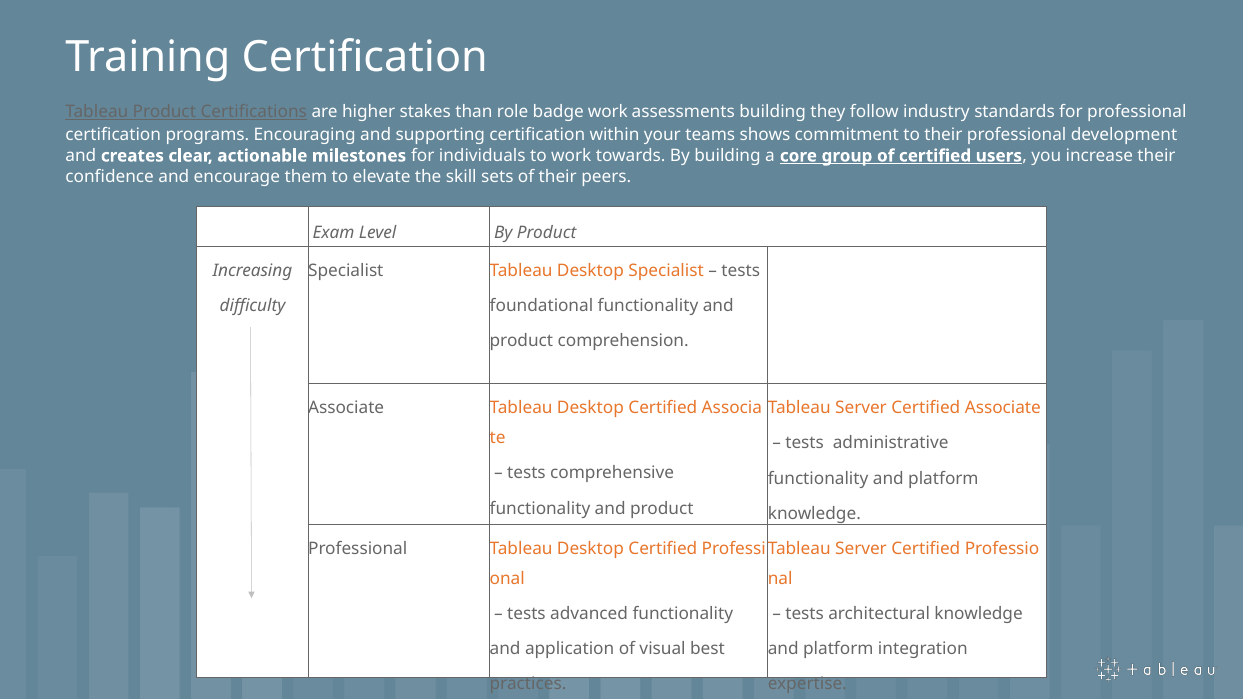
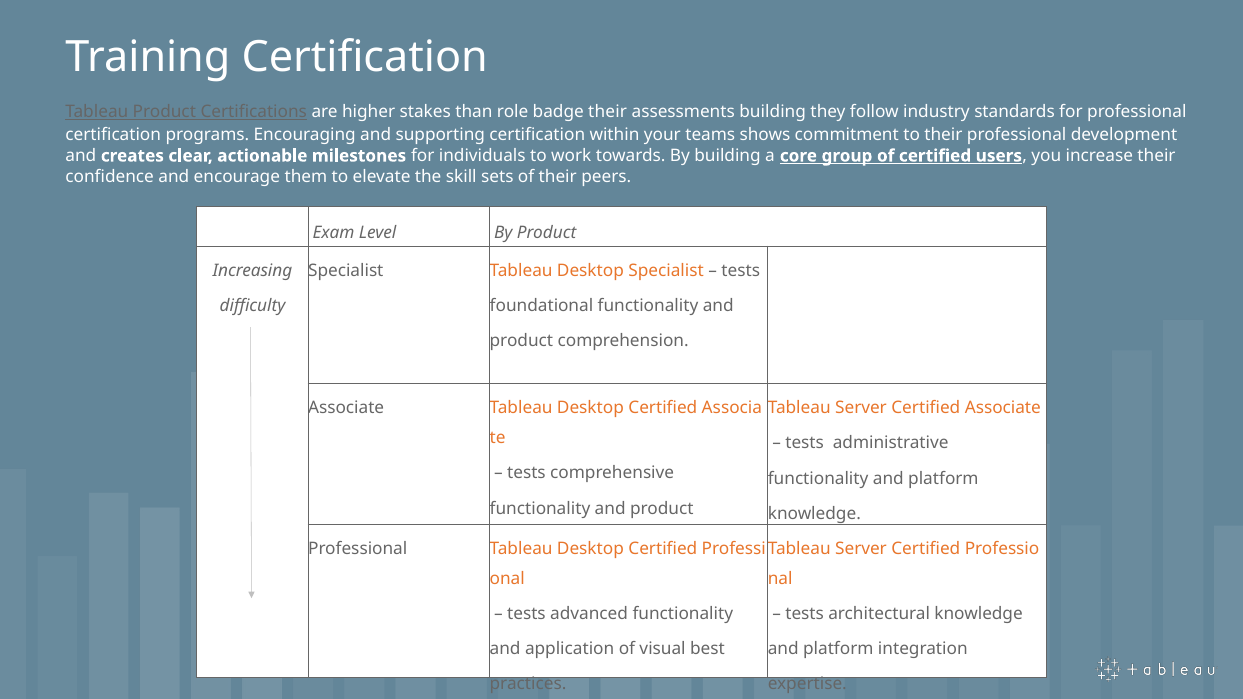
badge work: work -> their (608, 112)
